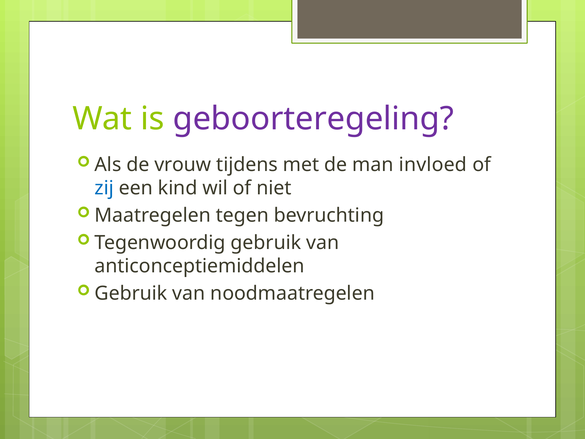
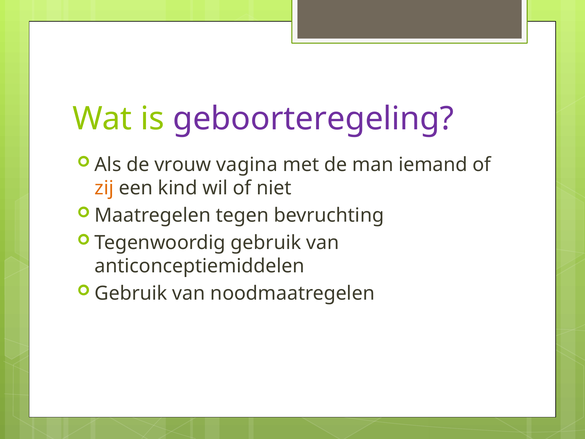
tijdens: tijdens -> vagina (247, 165)
invloed: invloed -> iemand (433, 165)
zij colour: blue -> orange (104, 188)
